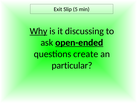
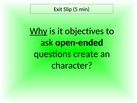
discussing: discussing -> objectives (84, 31)
open-ended underline: present -> none (79, 42)
particular: particular -> character (72, 65)
